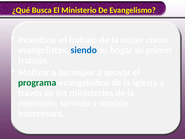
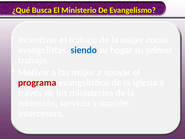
programa colour: green -> red (37, 83)
